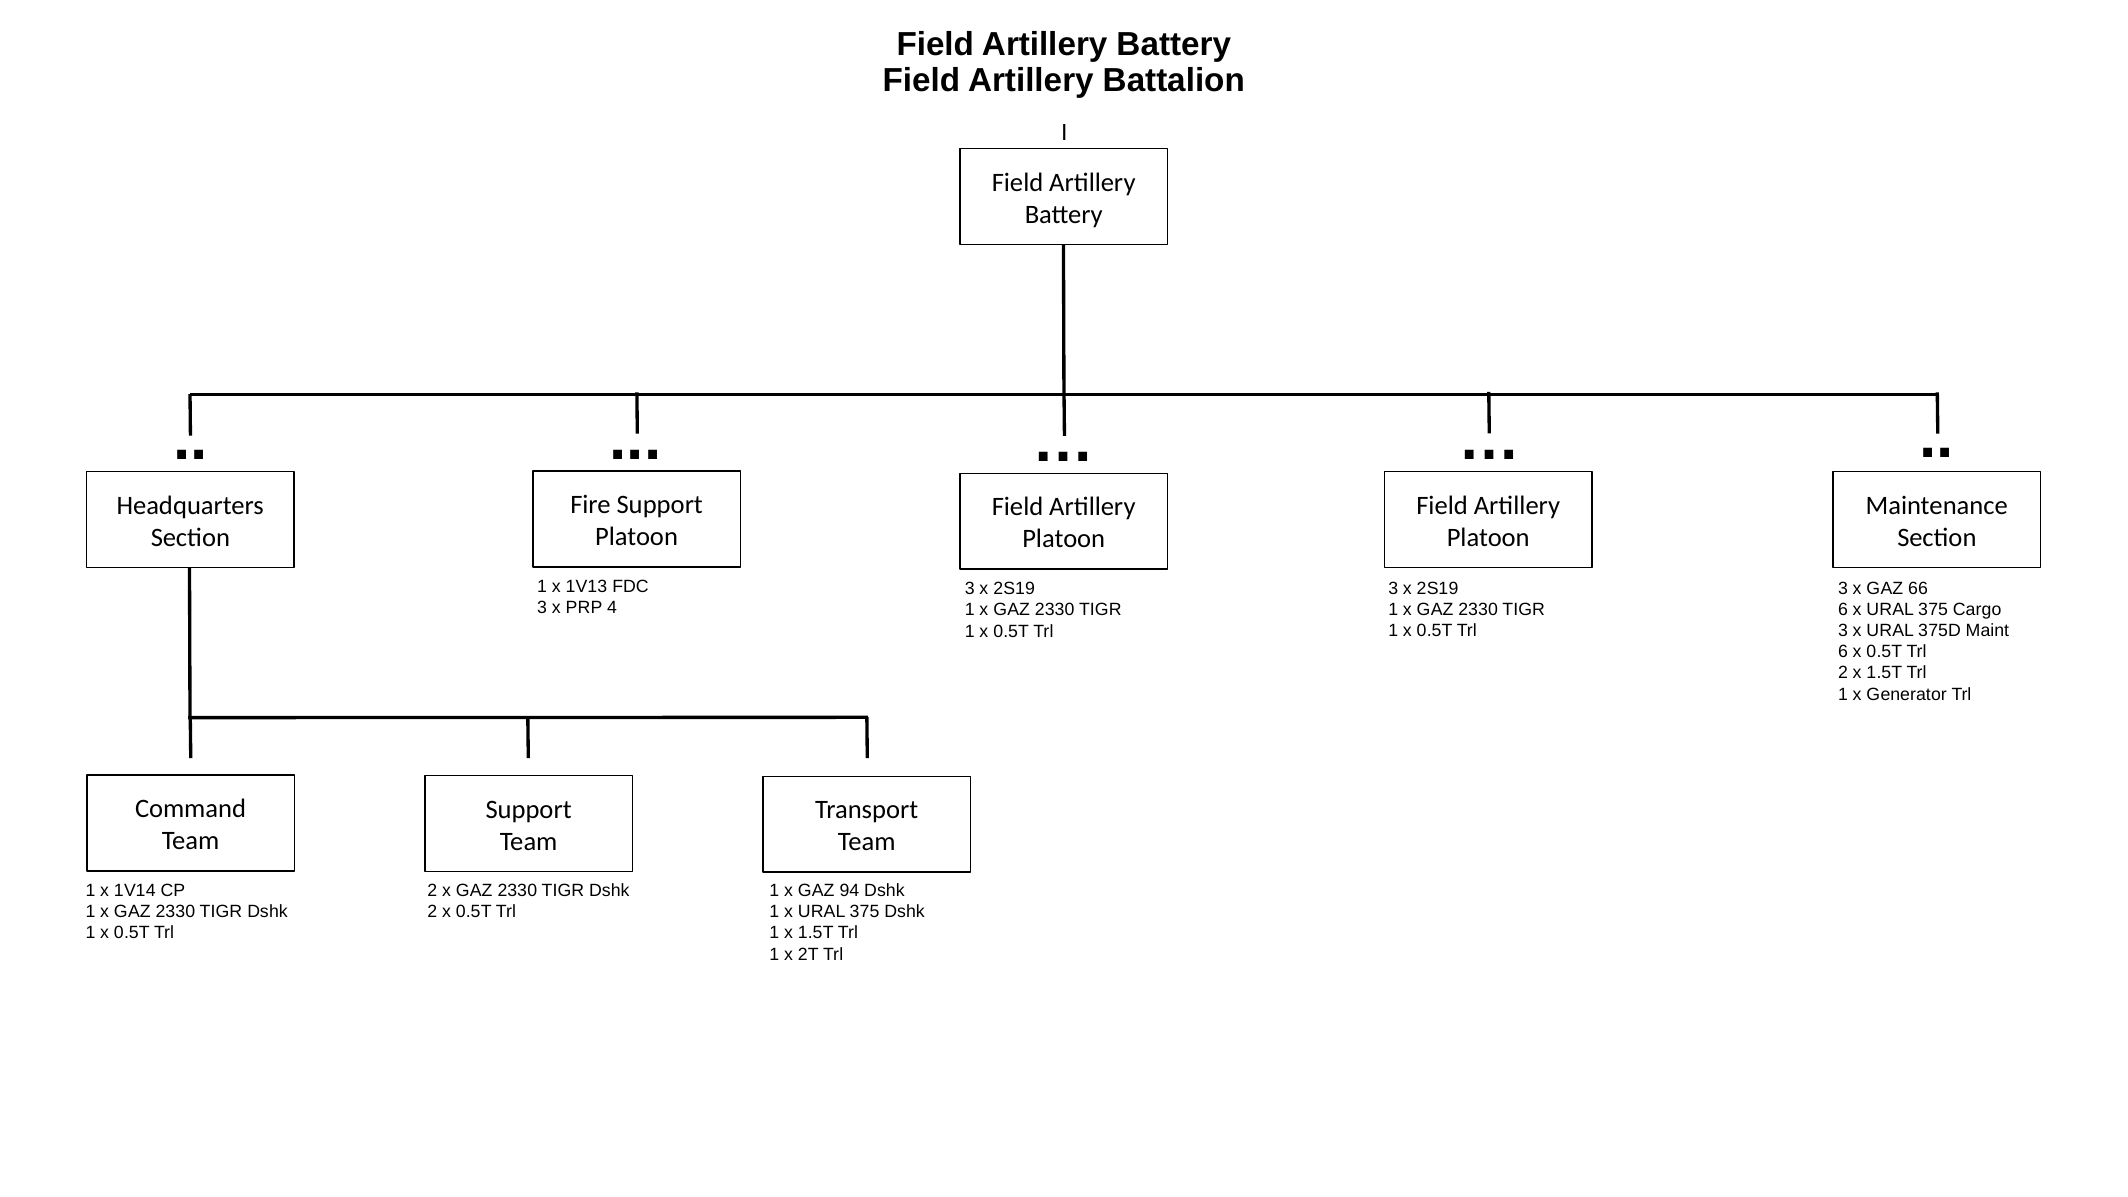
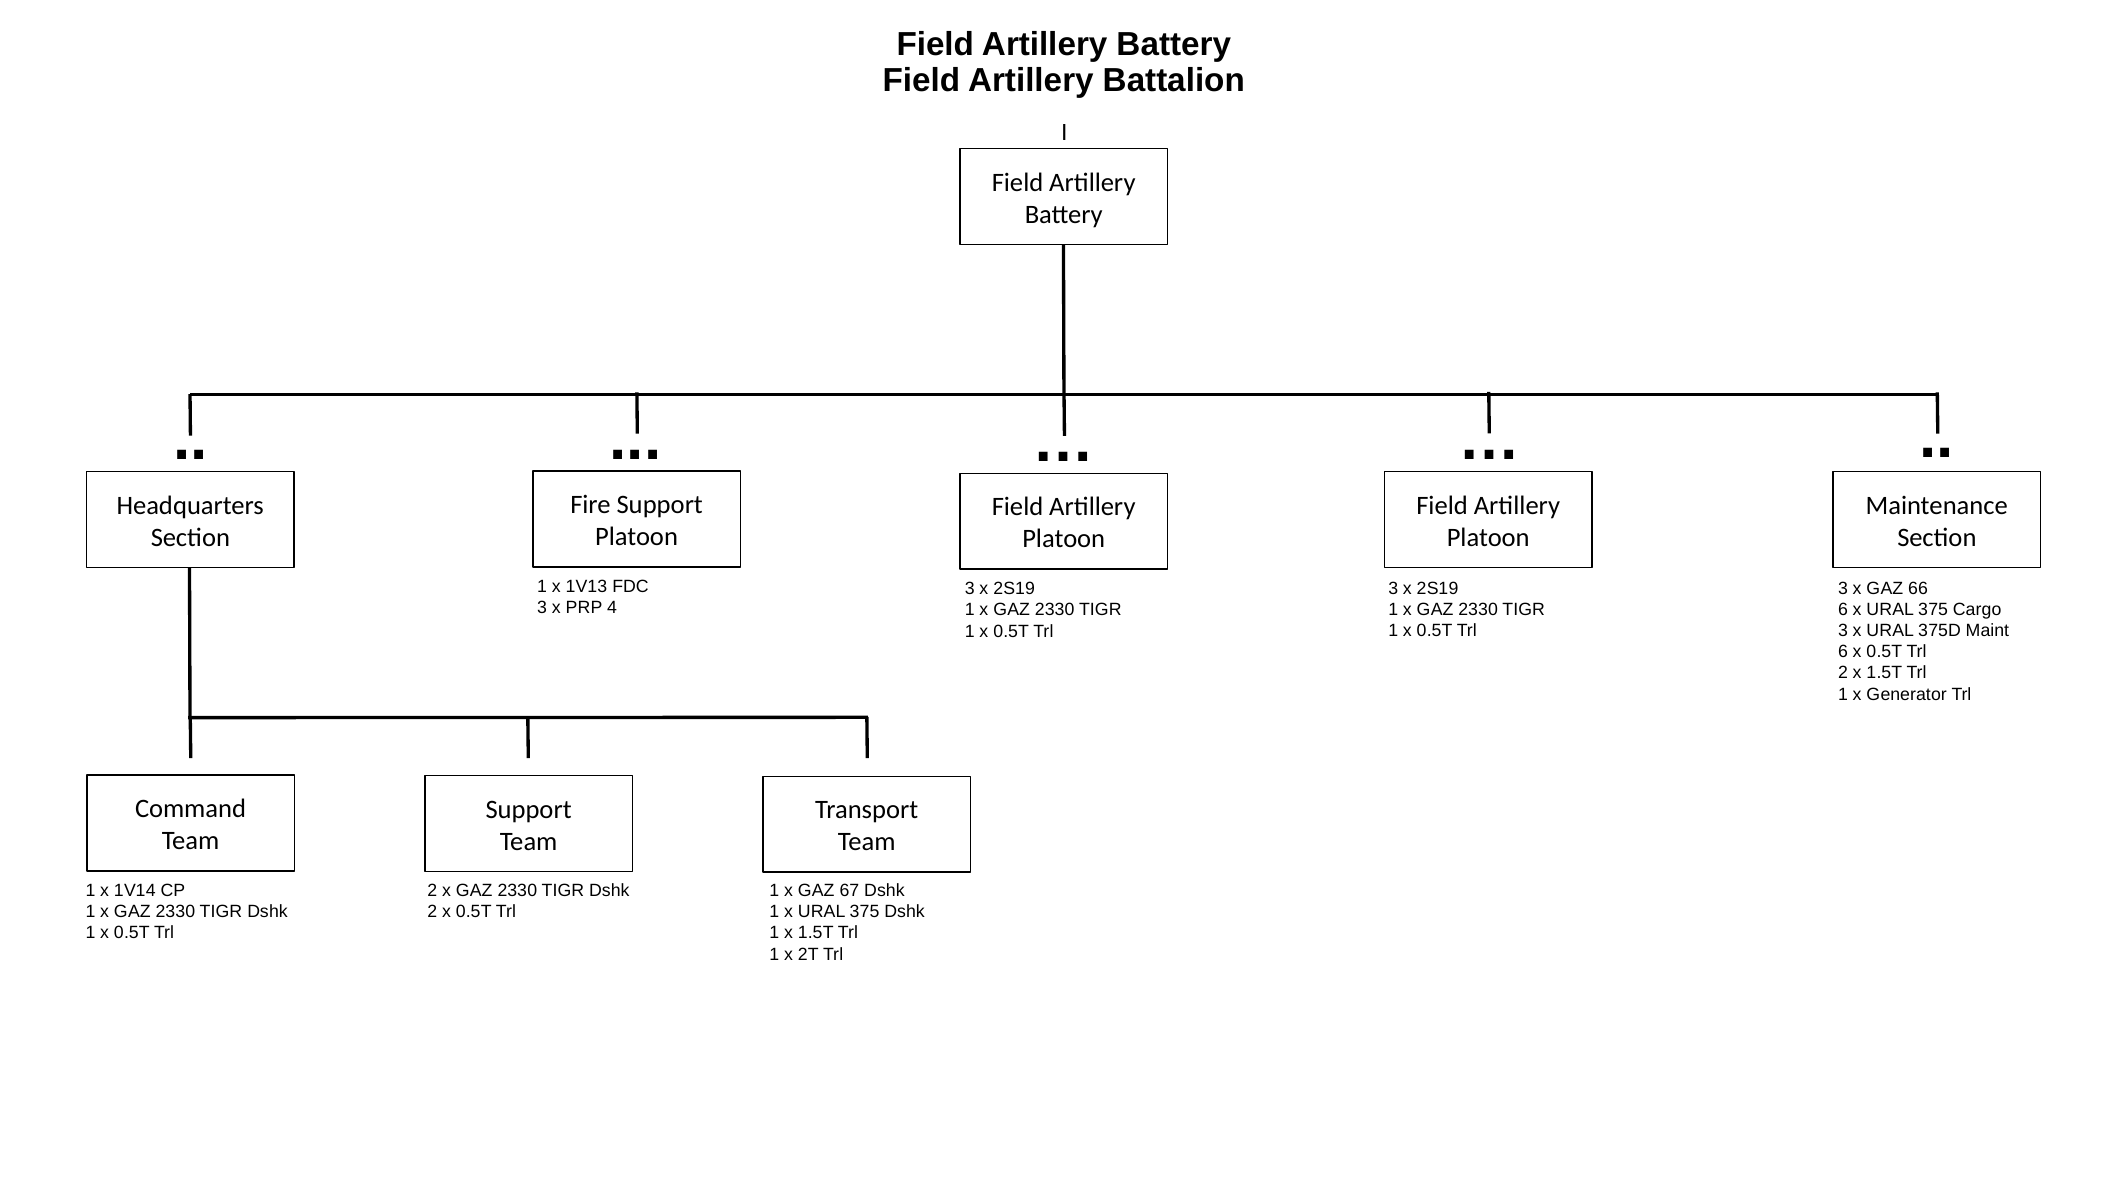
94: 94 -> 67 (849, 891)
